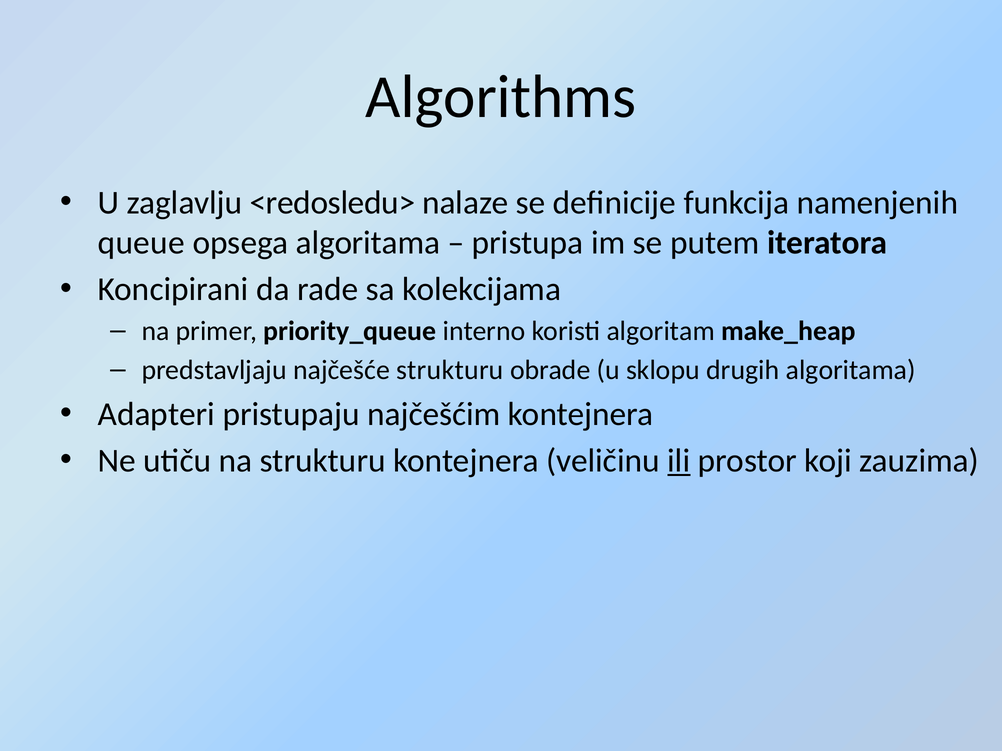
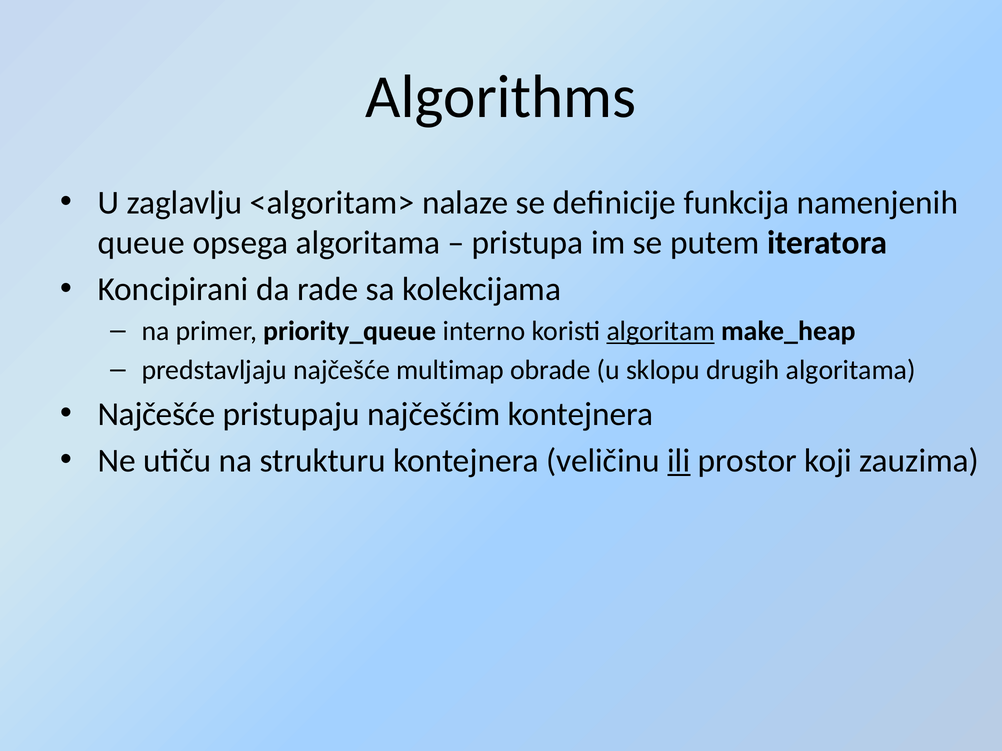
<redosledu>: <redosledu> -> <algoritam> (332, 203)
algoritam underline: none -> present (661, 332)
najčešće strukturu: strukturu -> multimap (450, 371)
Adapteri: Adapteri -> Najčešće (157, 414)
